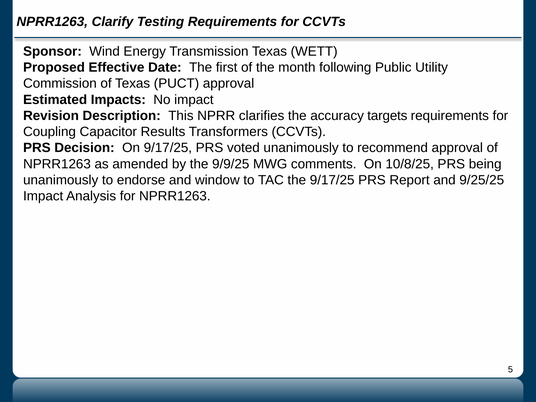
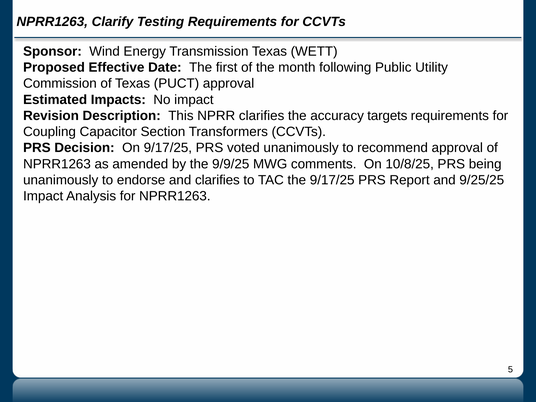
Results: Results -> Section (163, 132)
and window: window -> clarifies (217, 180)
